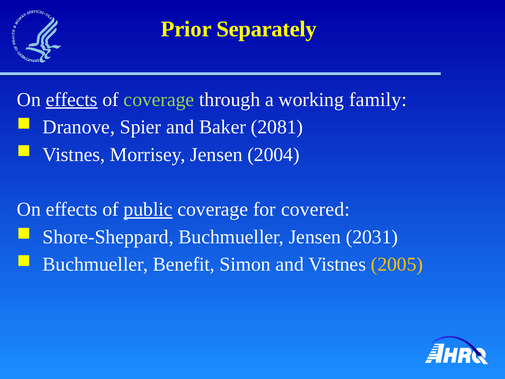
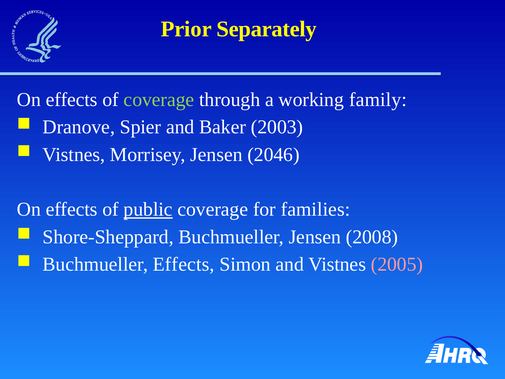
effects underline: present -> none (72, 100)
2081: 2081 -> 2003 (277, 127)
2004: 2004 -> 2046 (274, 154)
covered: covered -> families (316, 209)
2031: 2031 -> 2008 (372, 237)
Buchmueller Benefit: Benefit -> Effects (184, 264)
2005 colour: yellow -> pink (397, 264)
